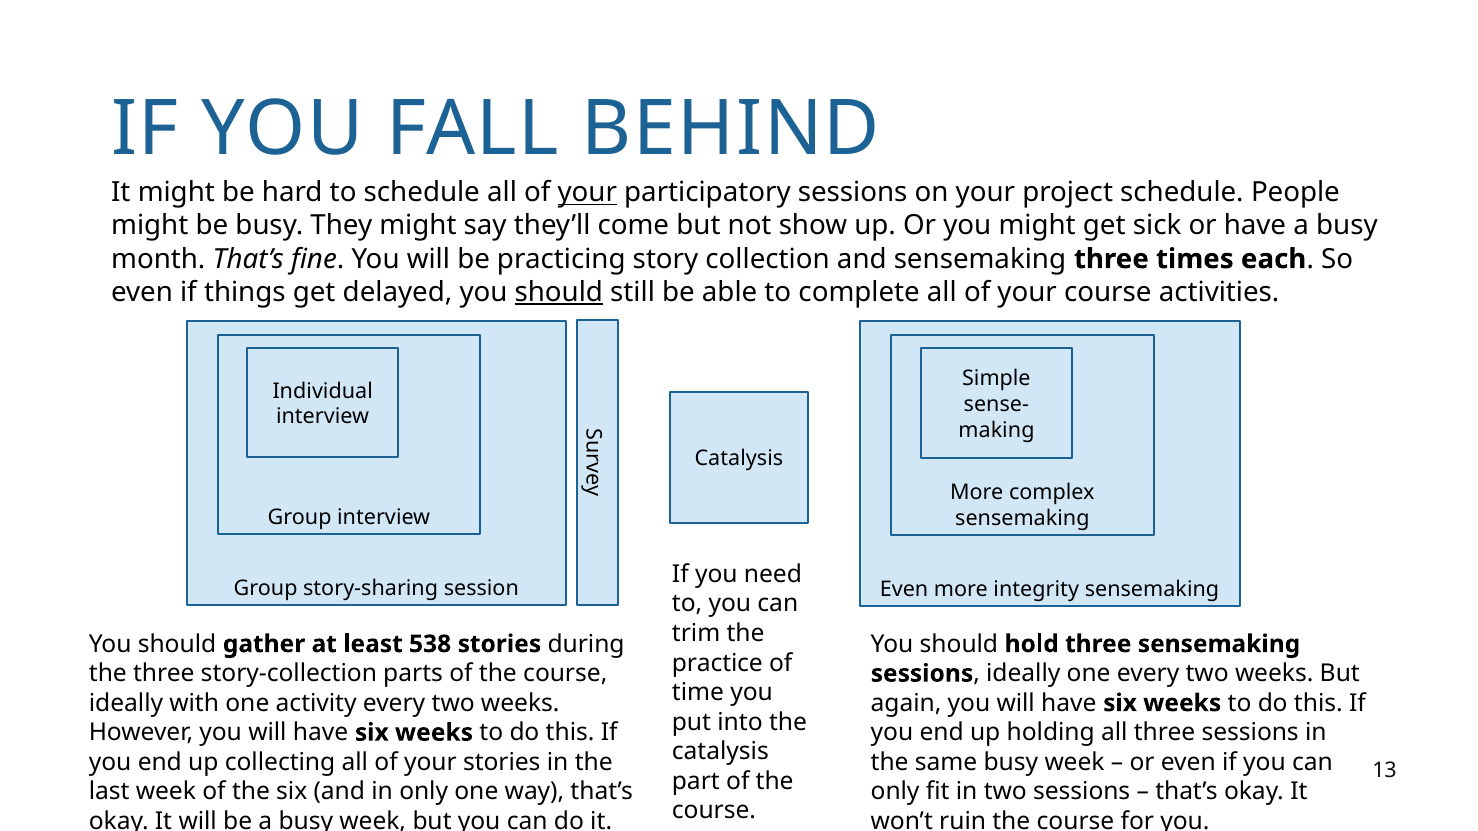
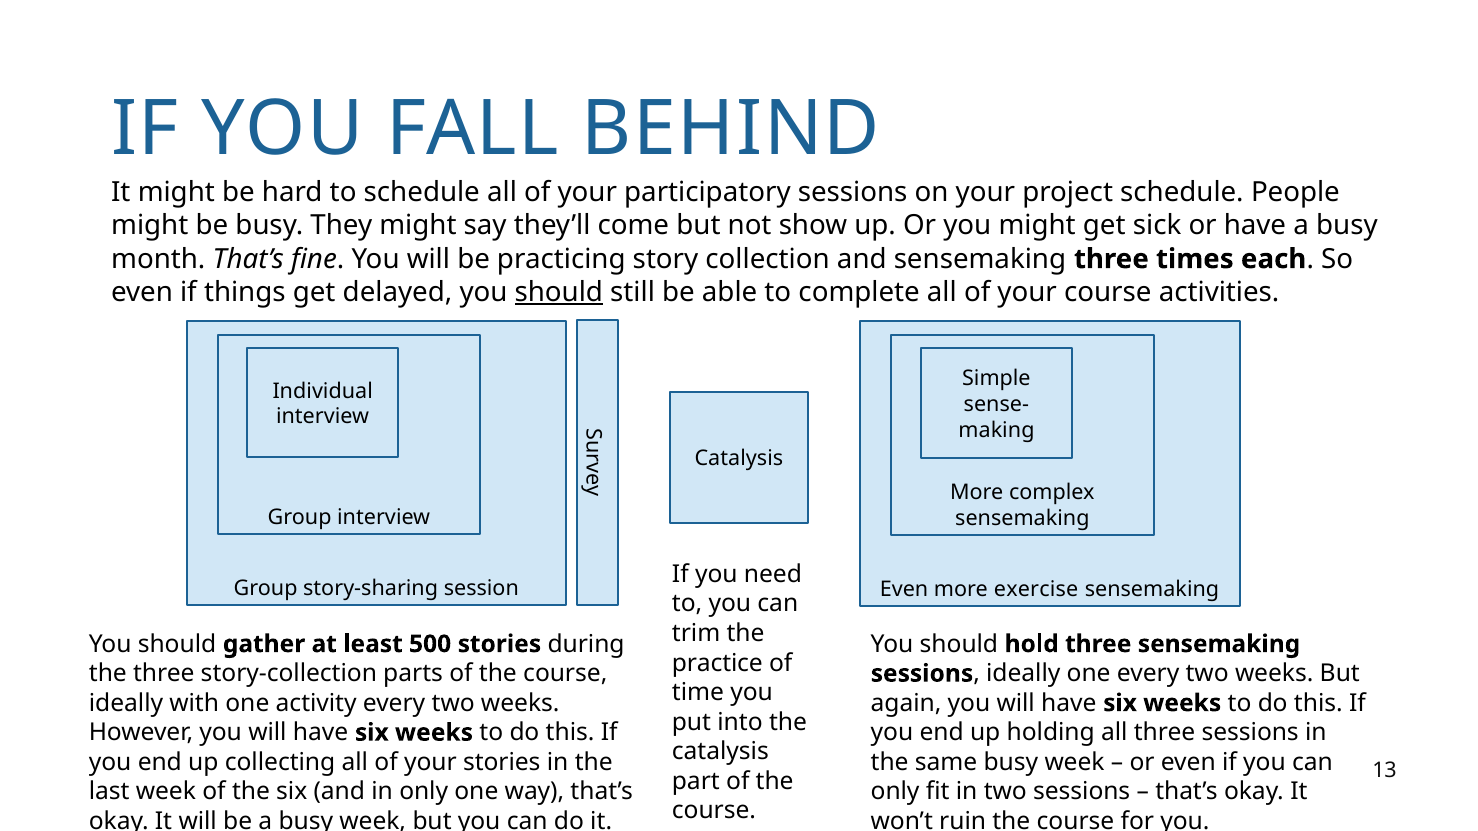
your underline: present -> none (587, 193)
integrity: integrity -> exercise (1036, 589)
538: 538 -> 500 (430, 644)
